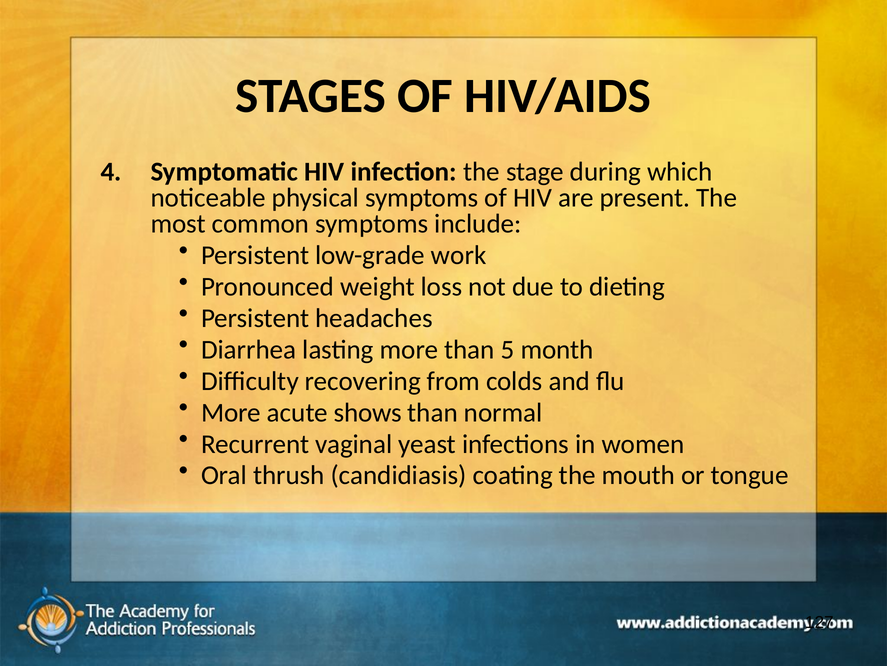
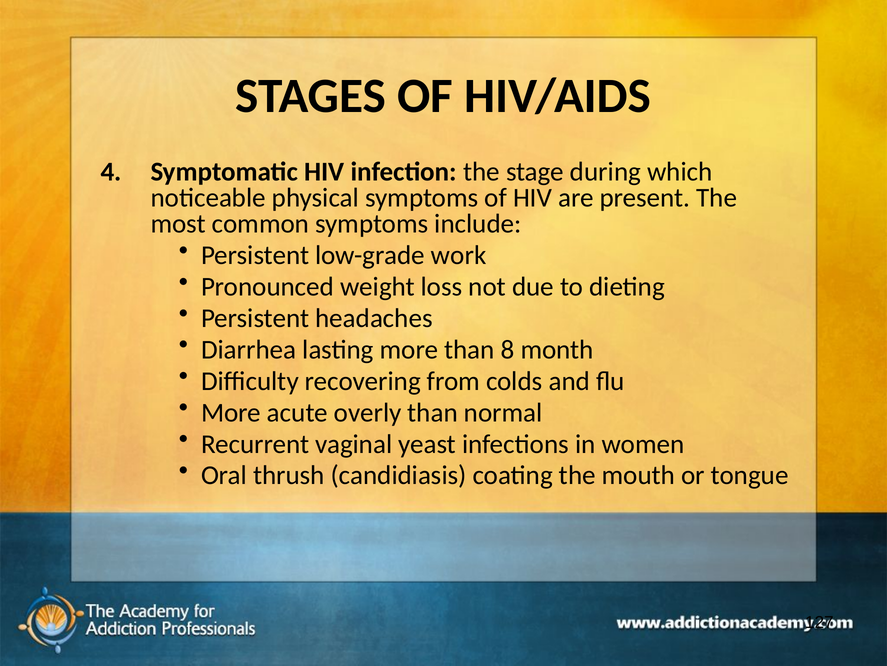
5: 5 -> 8 (508, 349)
shows: shows -> overly (368, 412)
